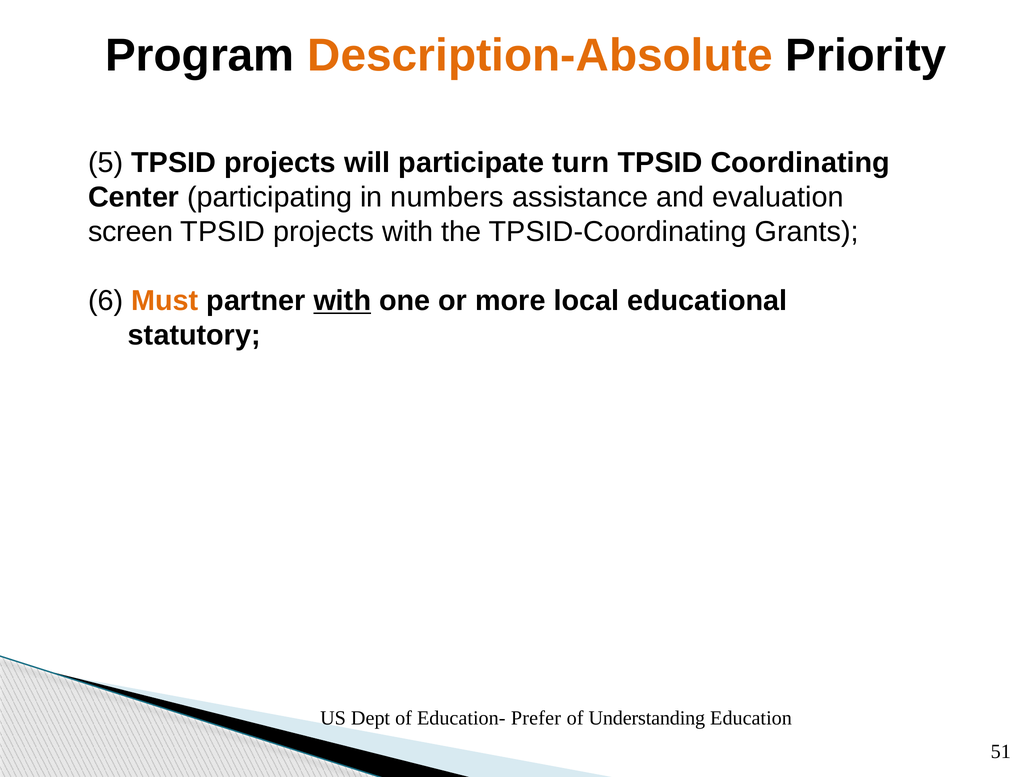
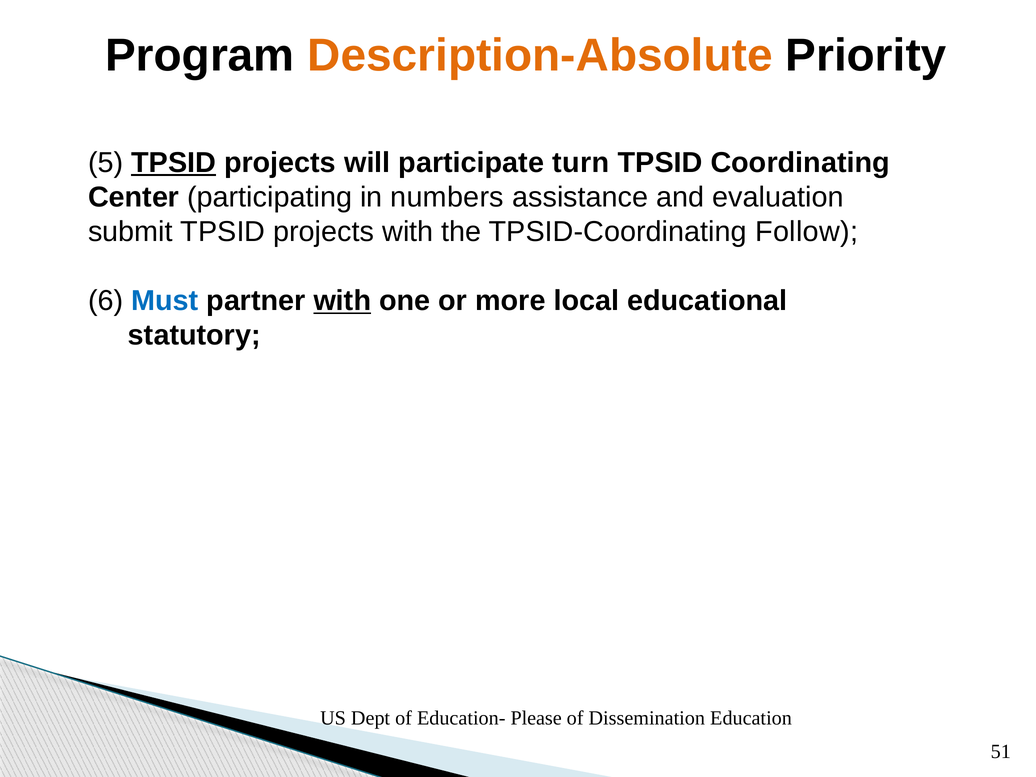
TPSID underline: none -> present (174, 163)
screen: screen -> submit (130, 232)
Grants: Grants -> Follow (807, 232)
Must colour: orange -> blue (165, 301)
Prefer: Prefer -> Please (536, 718)
Understanding: Understanding -> Dissemination (647, 718)
